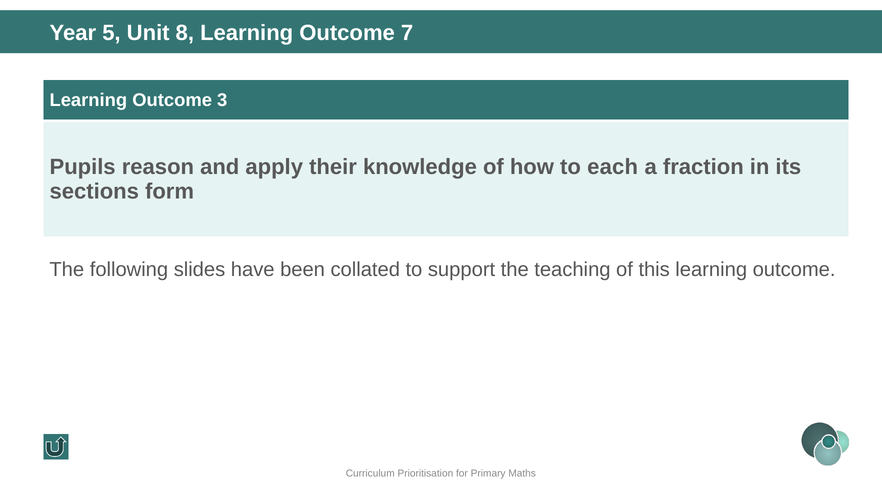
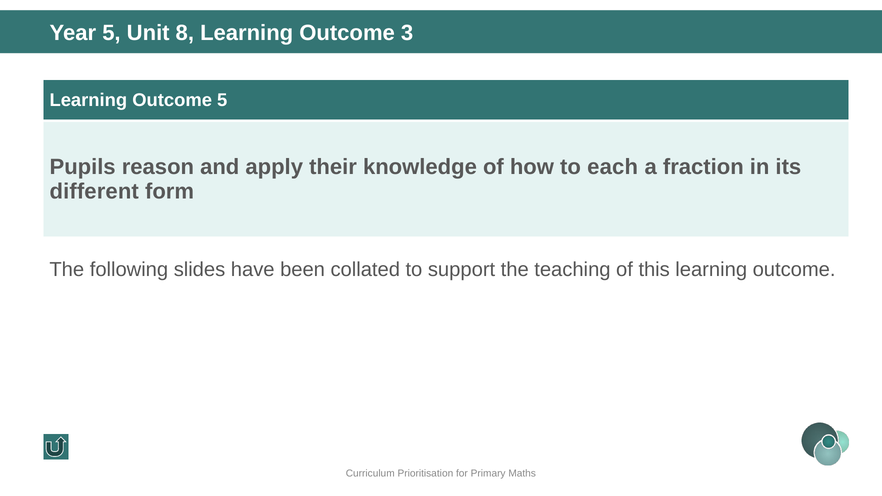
7: 7 -> 3 (407, 33)
Outcome 3: 3 -> 5 (222, 100)
sections: sections -> different (94, 192)
